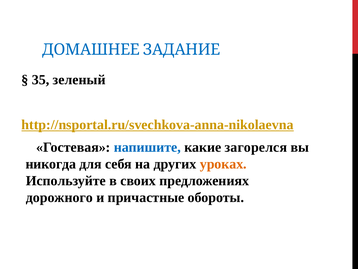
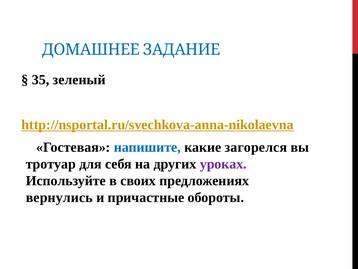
никогда: никогда -> тротуар (51, 164)
уроках colour: orange -> purple (223, 164)
дорожного: дорожного -> вернулись (59, 197)
